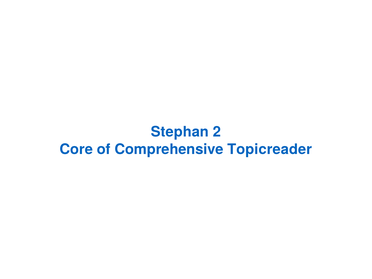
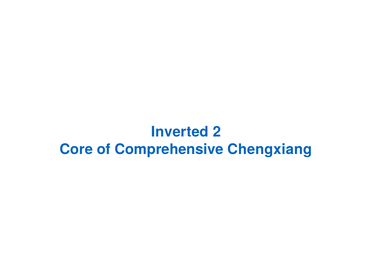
Stephan: Stephan -> Inverted (180, 132)
Topicreader: Topicreader -> Chengxiang (270, 149)
